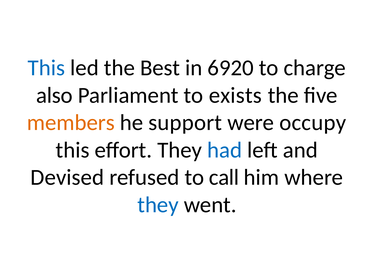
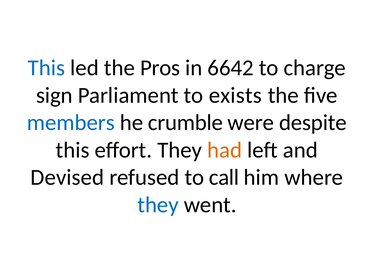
Best: Best -> Pros (160, 68)
6920: 6920 -> 6642 (231, 68)
also: also -> sign (54, 95)
members colour: orange -> blue (71, 123)
support: support -> crumble (185, 123)
occupy: occupy -> despite (313, 123)
had colour: blue -> orange (225, 150)
